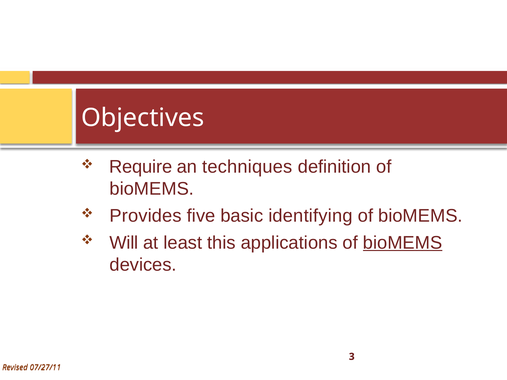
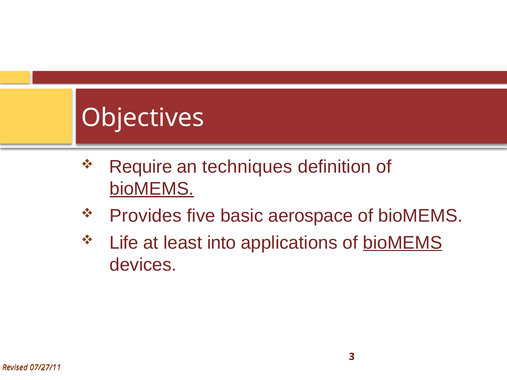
bioMEMS underline: none -> present (152, 189)
identifying: identifying -> aerospace (311, 216)
Will: Will -> Life (124, 243)
this: this -> into (222, 243)
